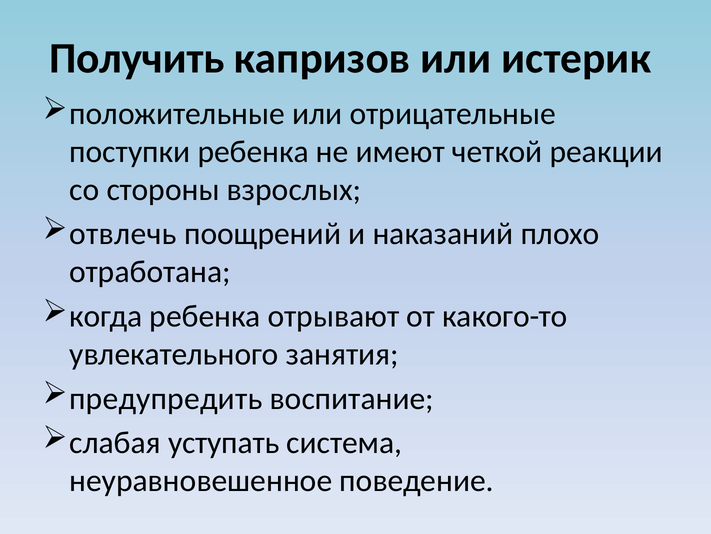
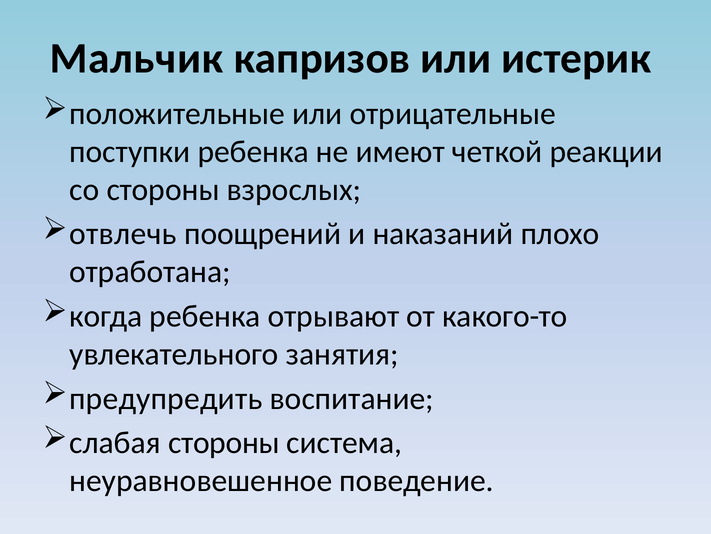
Получить: Получить -> Мальчик (137, 58)
слабая уступать: уступать -> стороны (224, 442)
